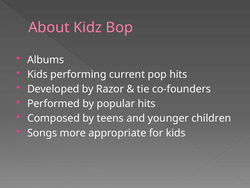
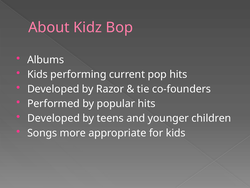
Composed: Composed -> Developed (54, 118)
